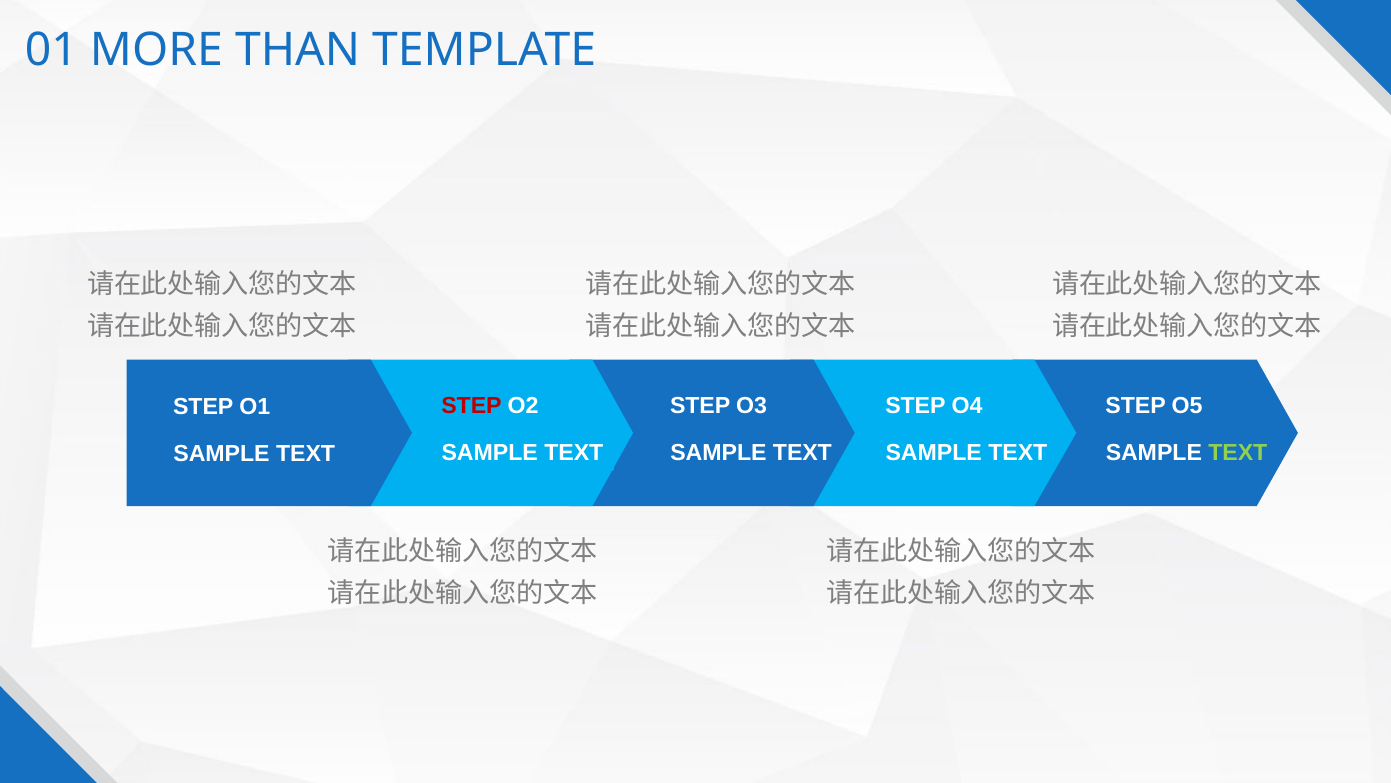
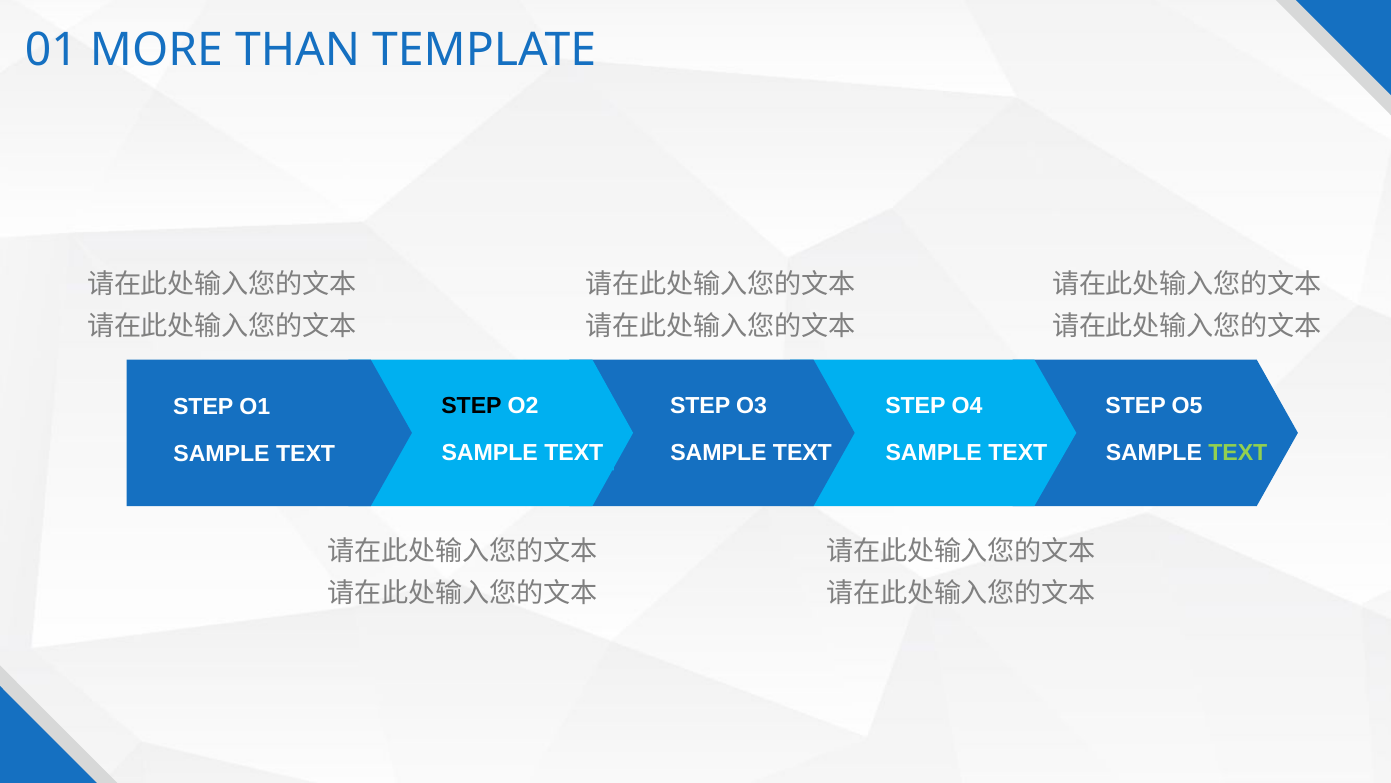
STEP colour: red -> black (472, 406)
